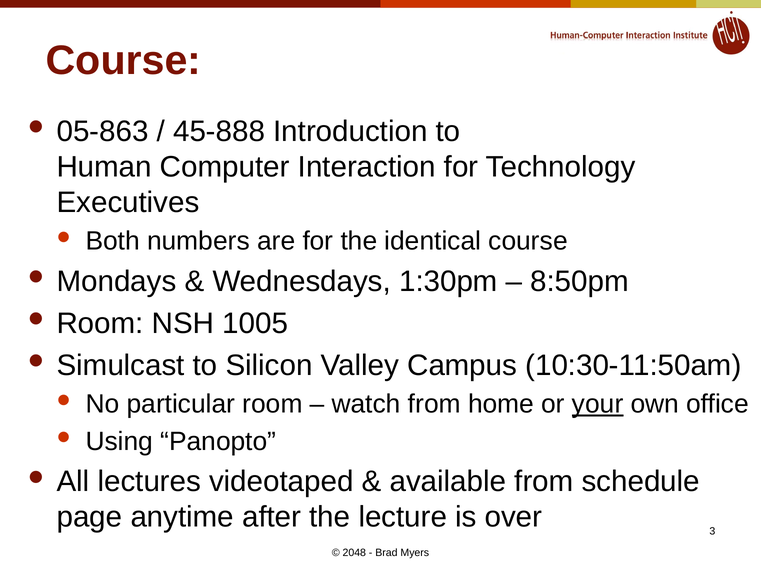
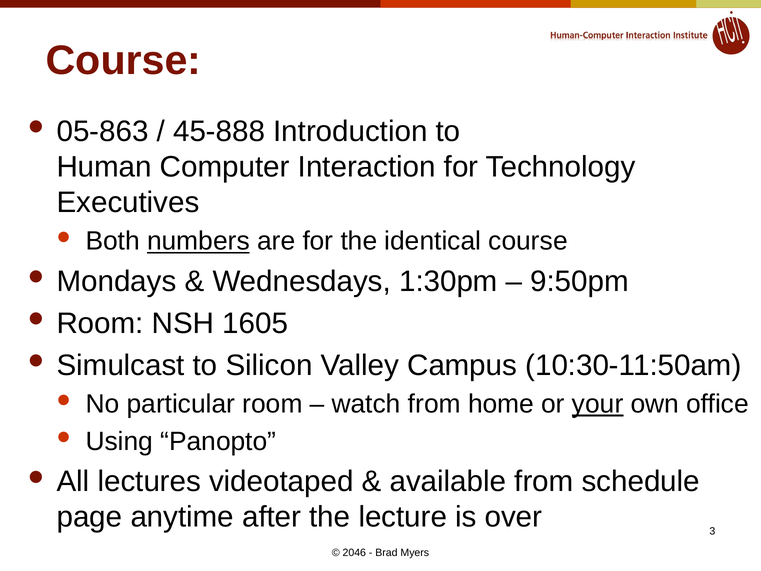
numbers underline: none -> present (198, 241)
8:50pm: 8:50pm -> 9:50pm (580, 281)
1005: 1005 -> 1605 (255, 323)
2048: 2048 -> 2046 (354, 553)
